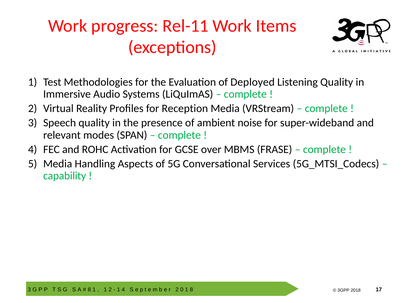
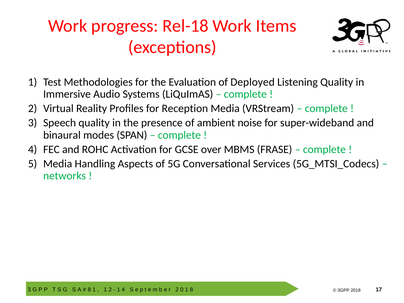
Rel-11: Rel-11 -> Rel-18 (186, 26)
relevant: relevant -> binaural (62, 135)
capability: capability -> networks (65, 176)
